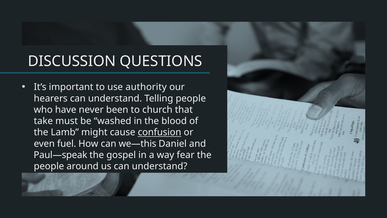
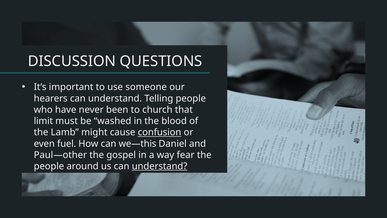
authority: authority -> someone (146, 87)
take: take -> limit (43, 121)
Paul—speak: Paul—speak -> Paul—other (60, 155)
understand underline: none -> present (160, 166)
